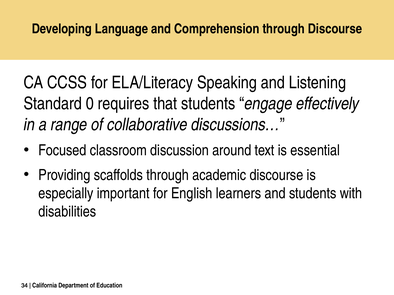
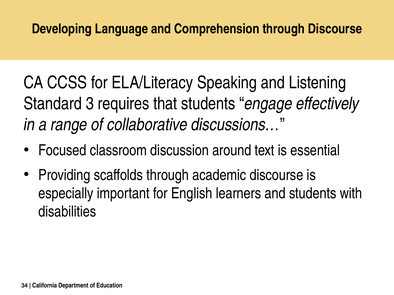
0: 0 -> 3 (90, 104)
